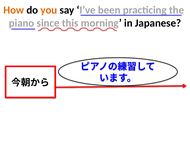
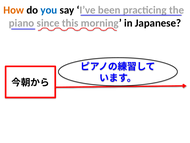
you colour: orange -> blue (49, 10)
